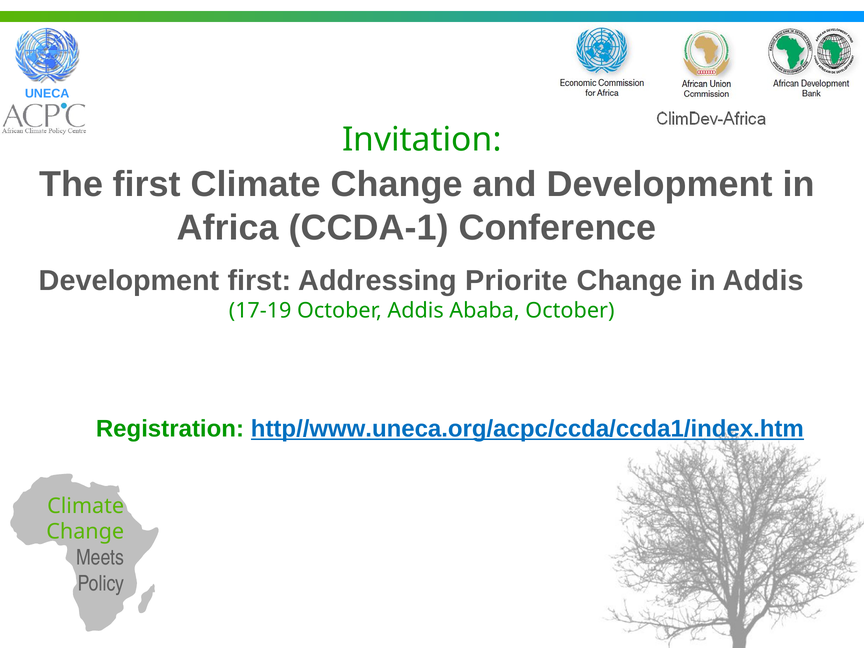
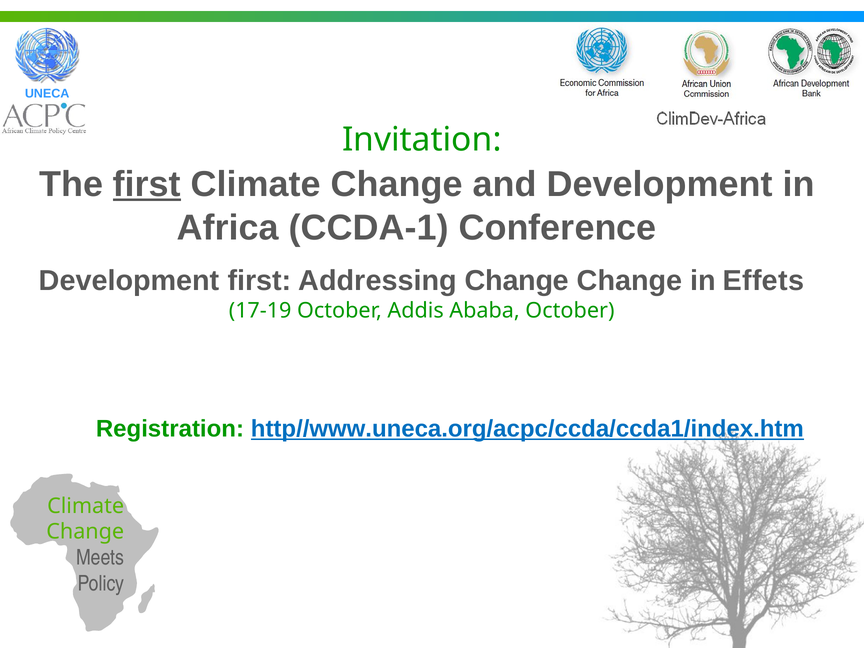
first underline: none -> present (147, 184)
Addressing Priorite: Priorite -> Change (517, 281)
in Addis: Addis -> Effets (763, 281)
